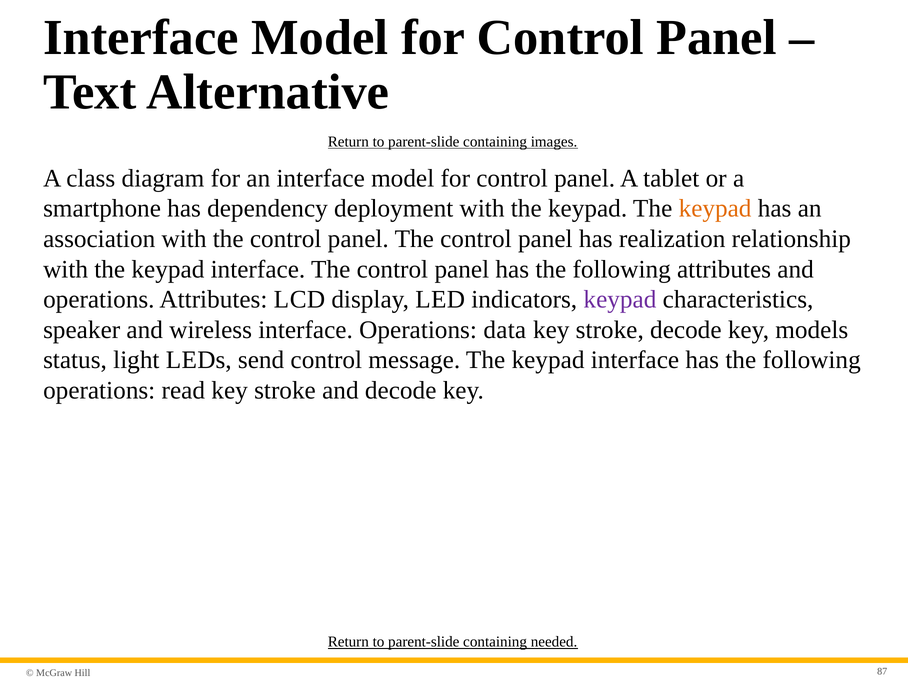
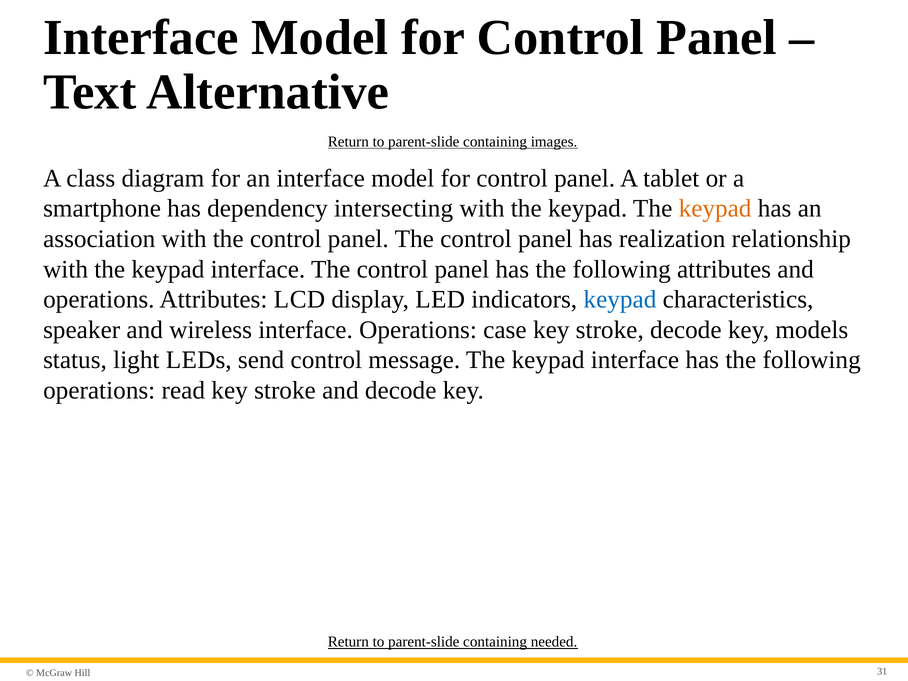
deployment: deployment -> intersecting (394, 209)
keypad colour: purple -> blue (620, 299)
data: data -> case (505, 330)
87: 87 -> 31 (882, 671)
